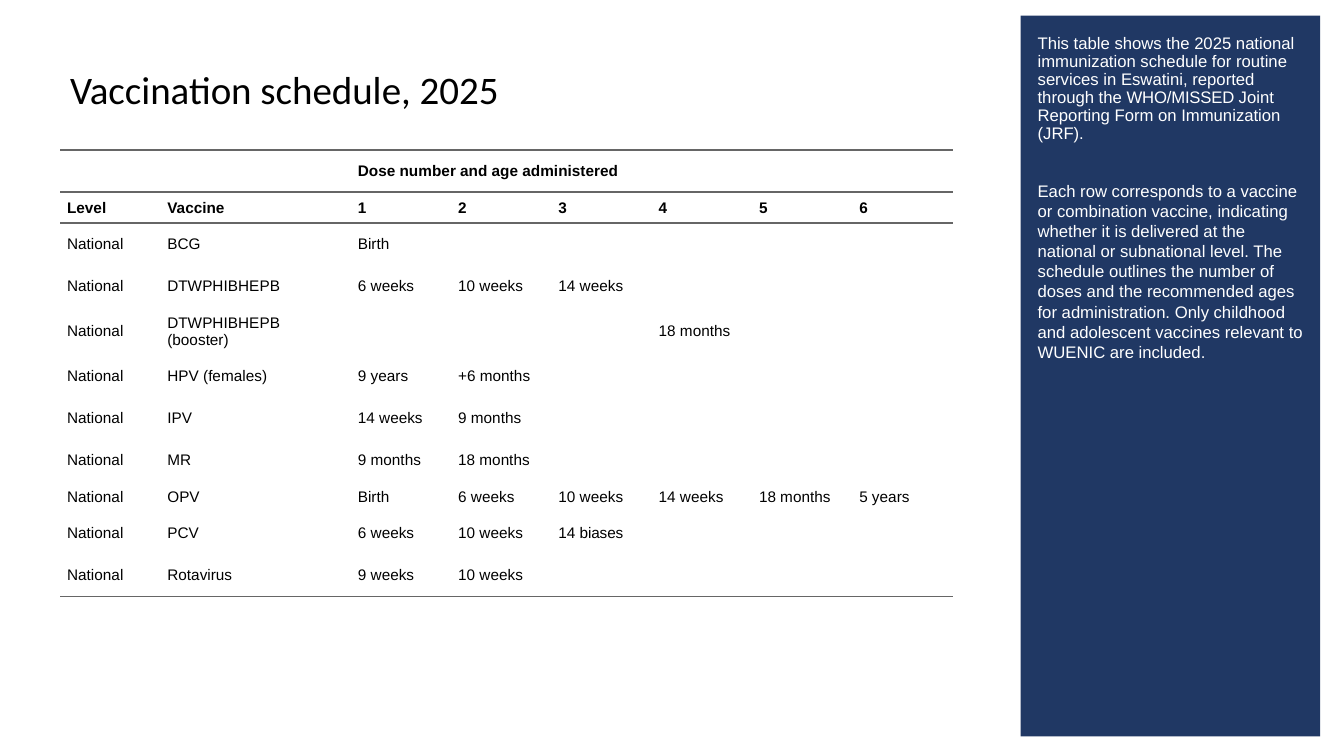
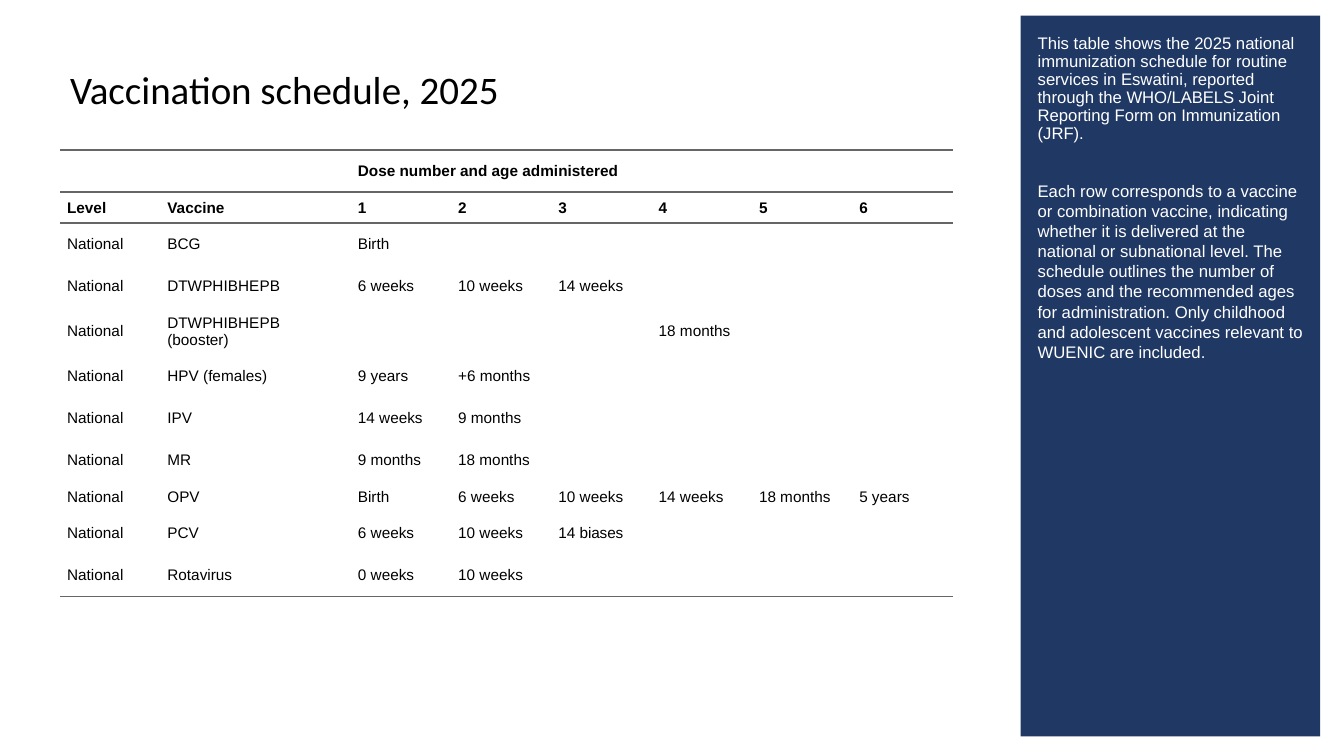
WHO/MISSED: WHO/MISSED -> WHO/LABELS (1180, 98)
Rotavirus 9: 9 -> 0 (362, 576)
